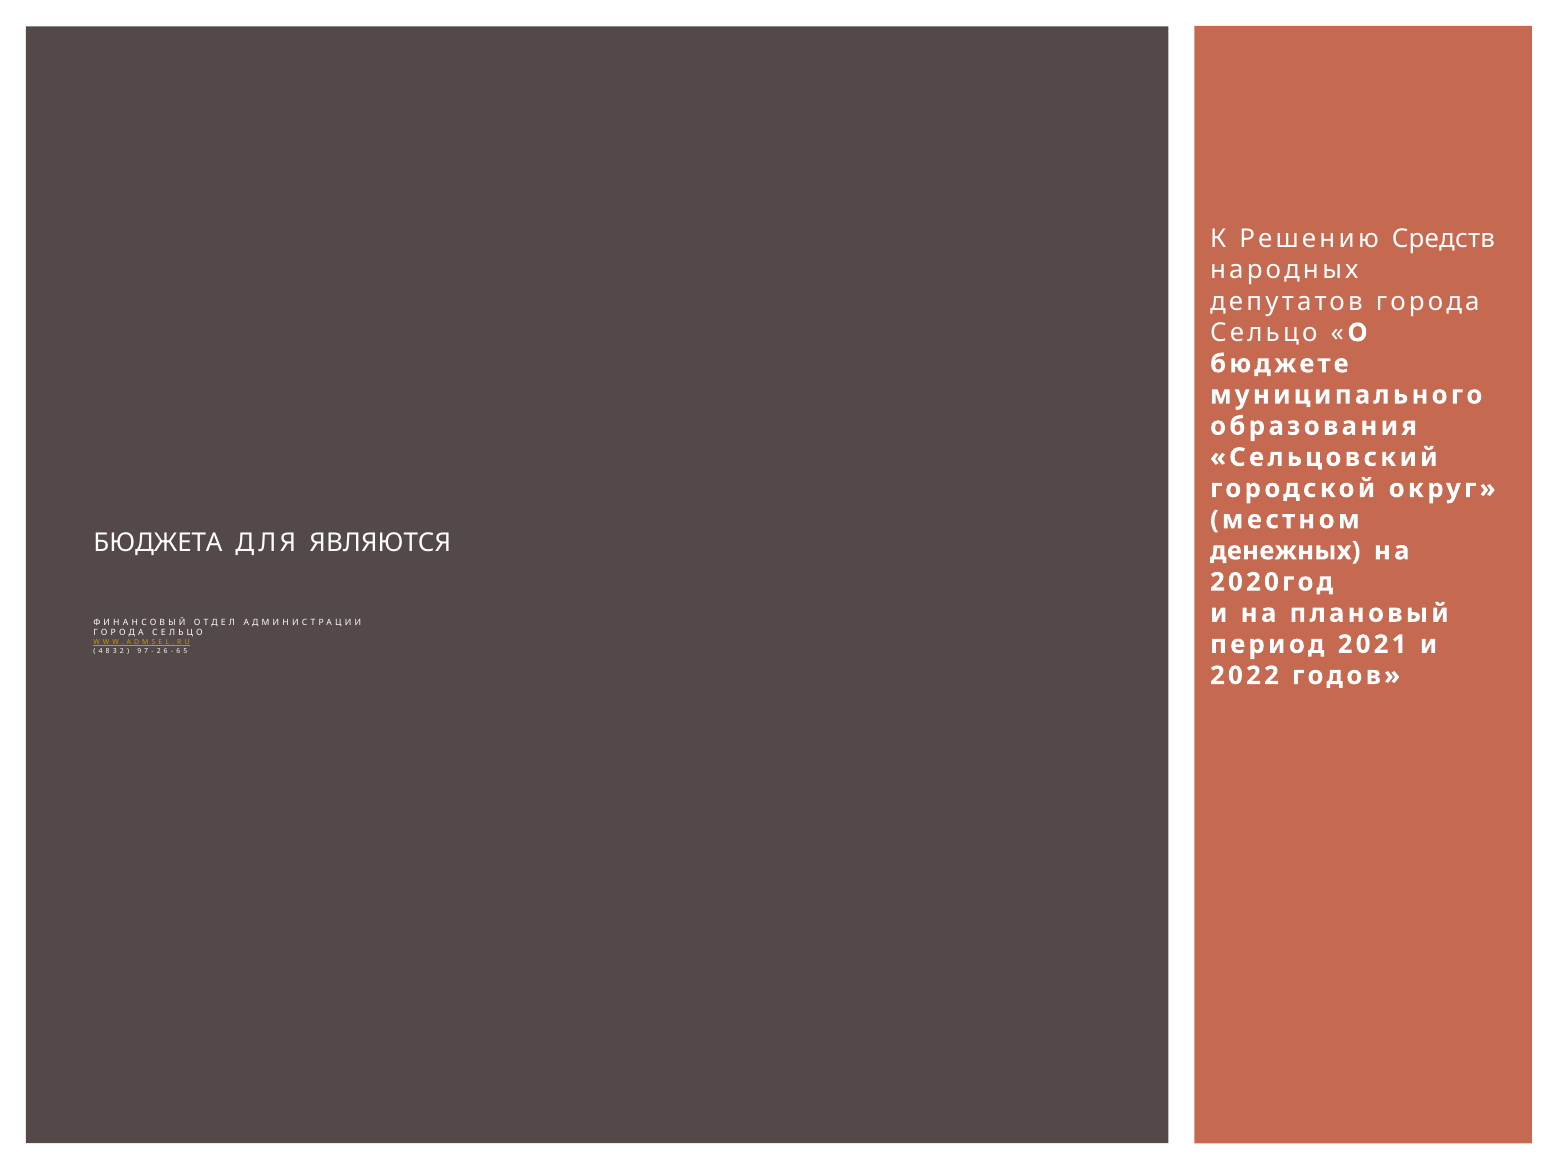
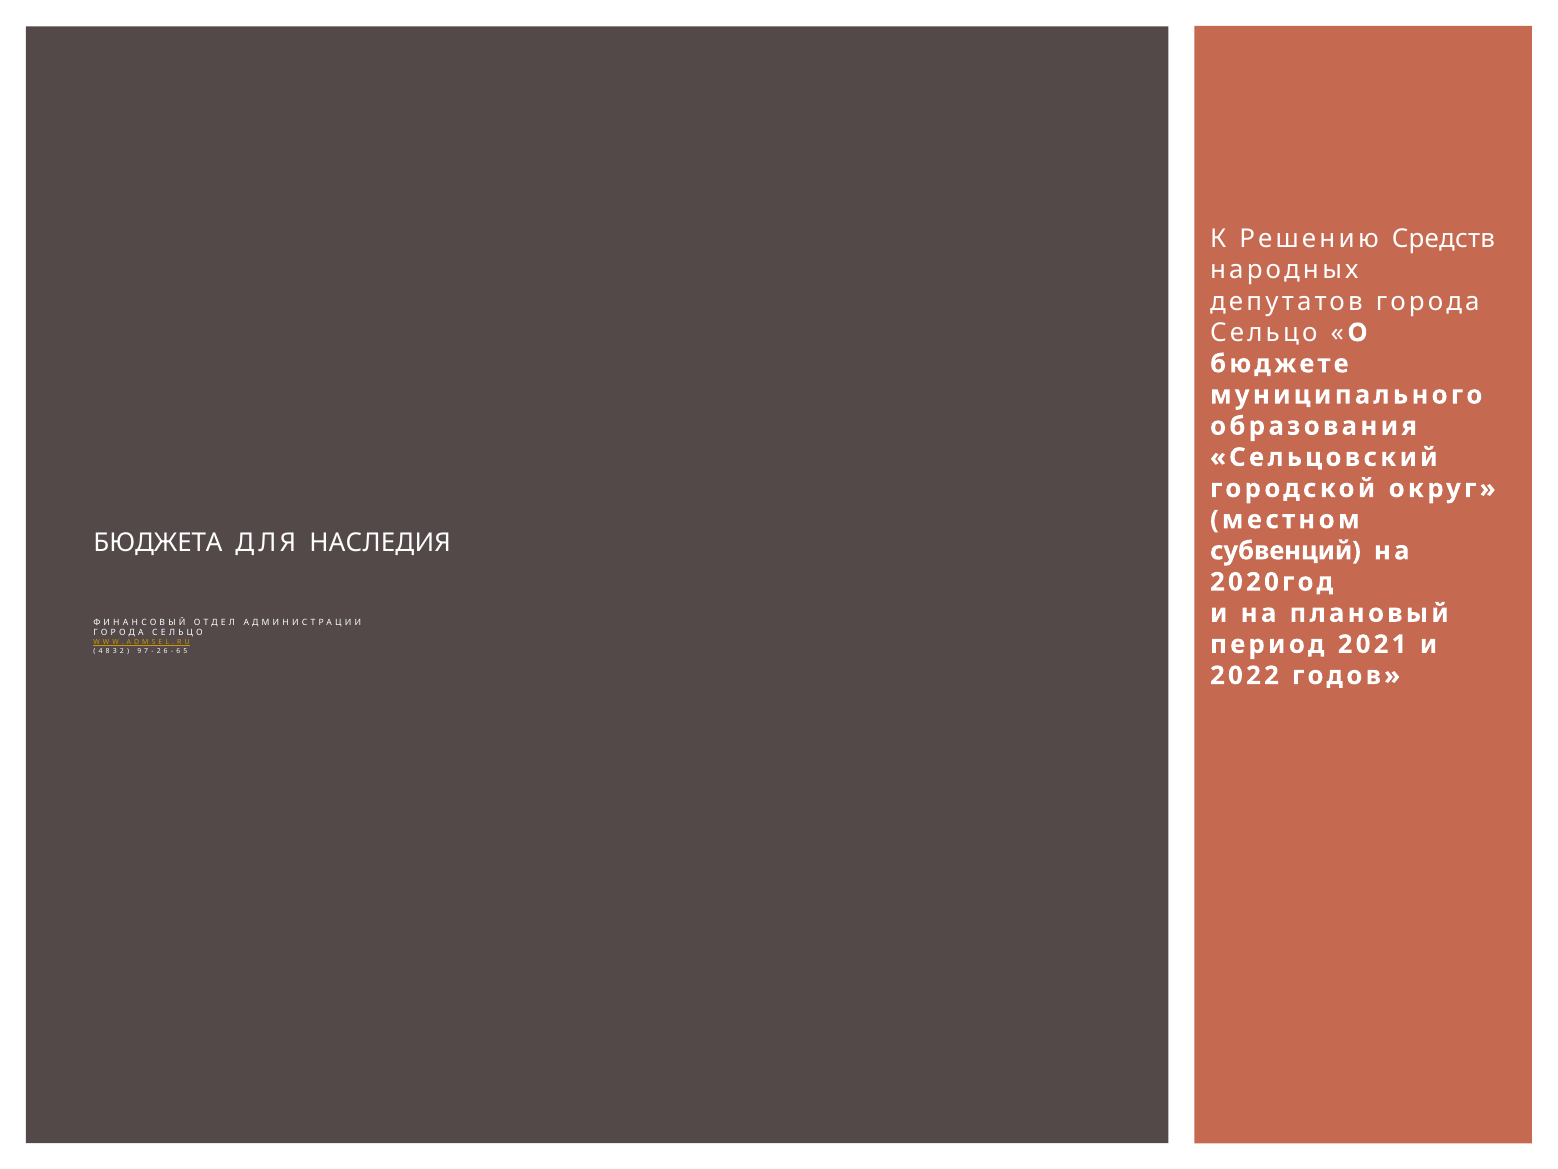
ЯВЛЯЮТСЯ: ЯВЛЯЮТСЯ -> НАСЛЕДИЯ (380, 543)
денежных: денежных -> субвенций (1285, 551)
